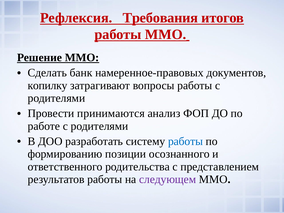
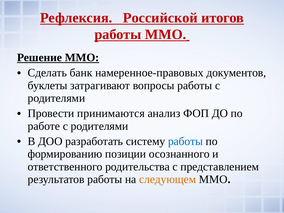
Требования: Требования -> Российской (160, 18)
копилку: копилку -> буклеты (48, 85)
следующем colour: purple -> orange (168, 179)
